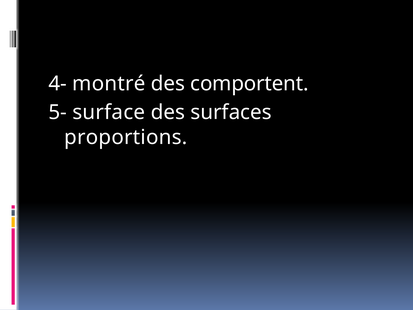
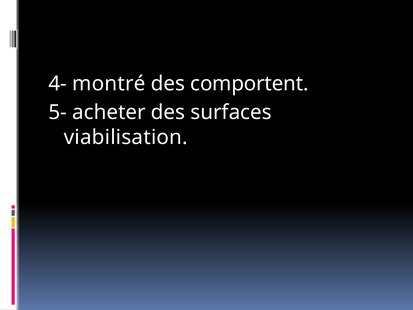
surface: surface -> acheter (109, 112)
proportions: proportions -> viabilisation (126, 137)
